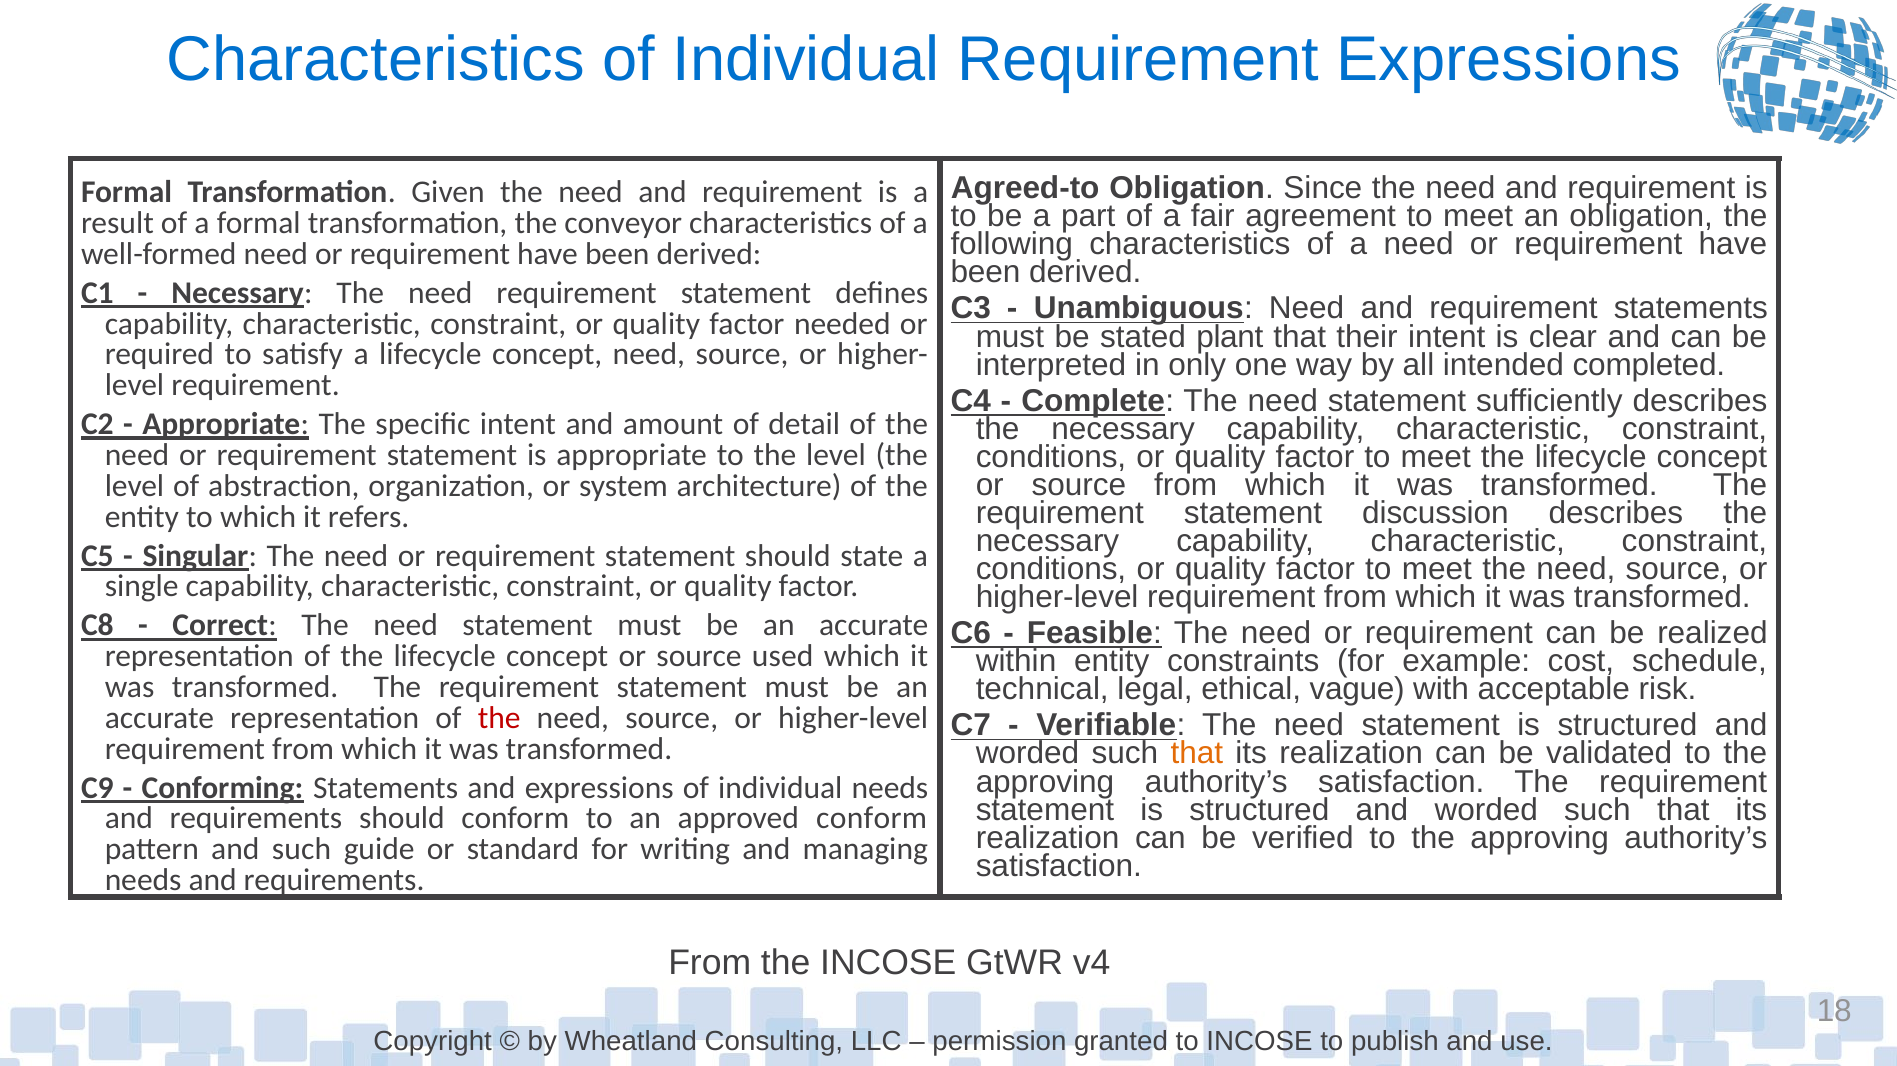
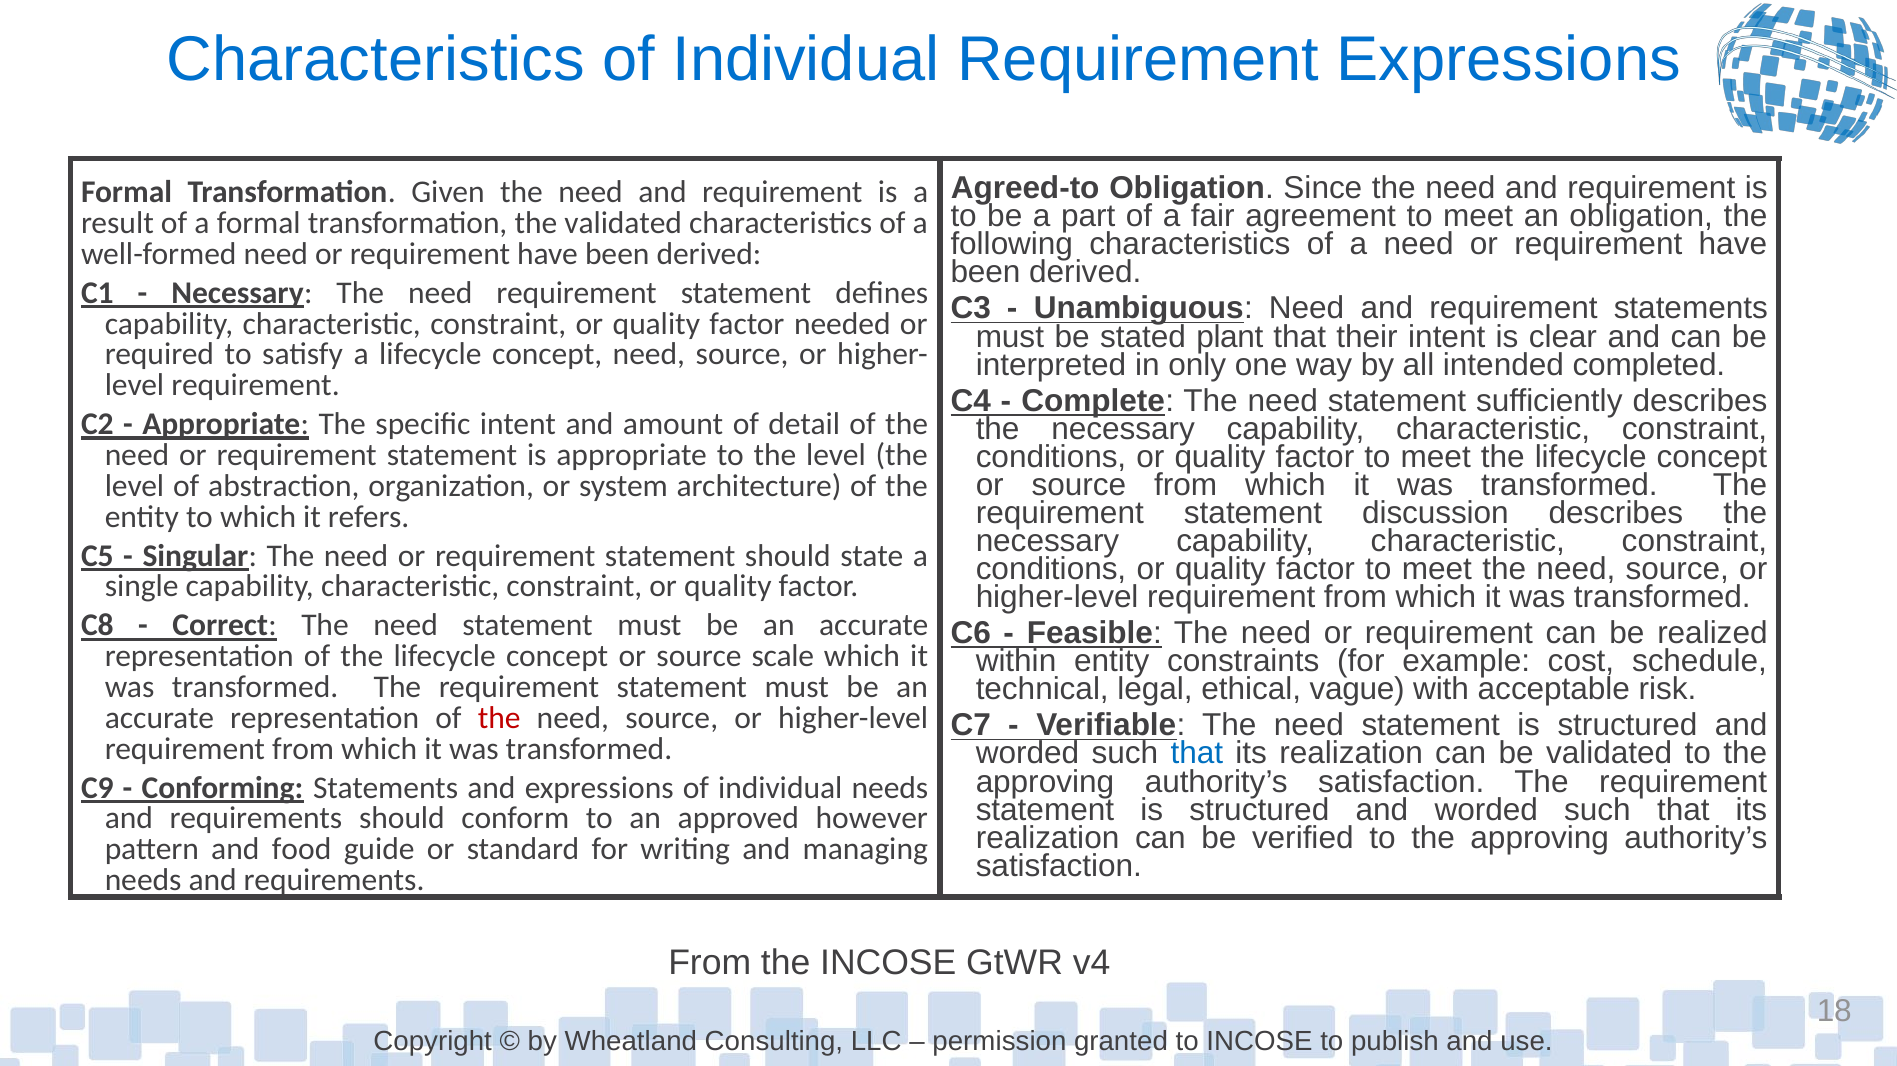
the conveyor: conveyor -> validated (623, 223)
used: used -> scale (783, 657)
that colour: orange -> blue (1197, 754)
approved conform: conform -> however (872, 819)
and such: such -> food (302, 850)
